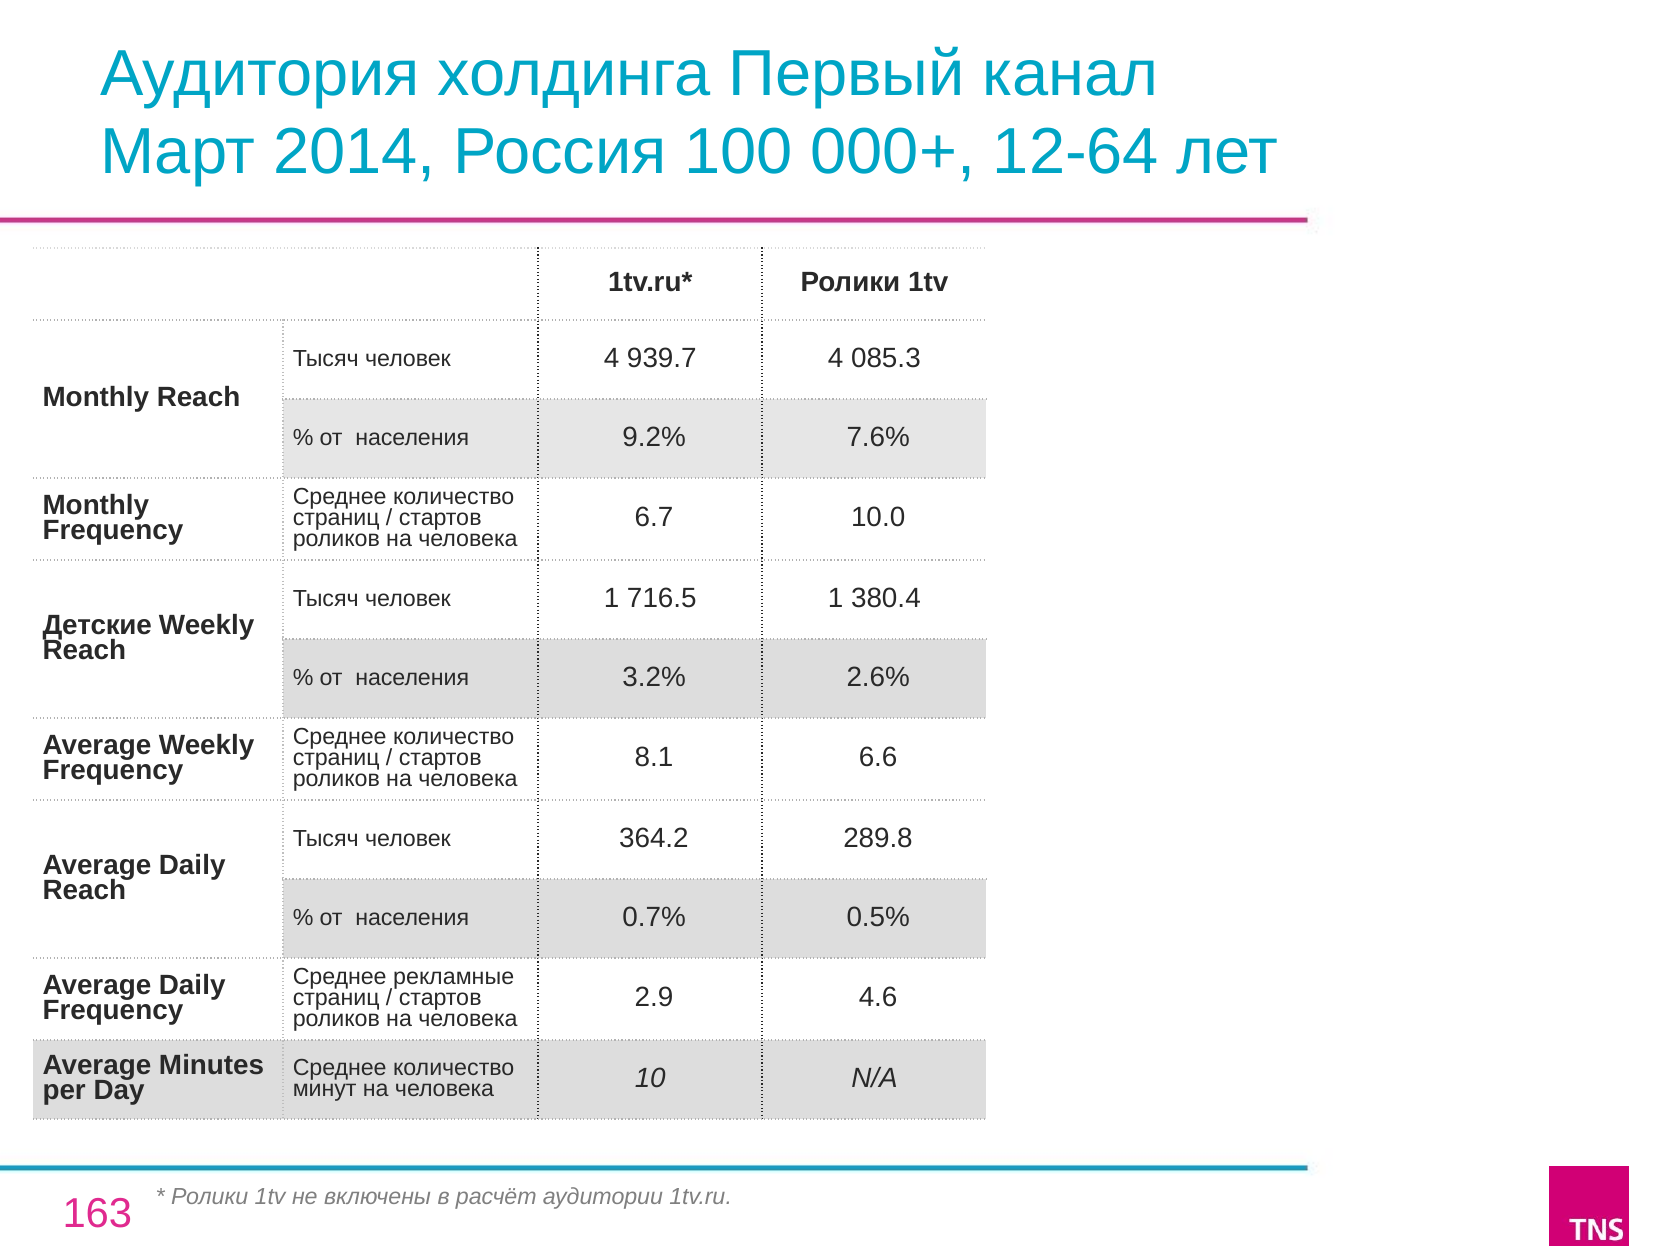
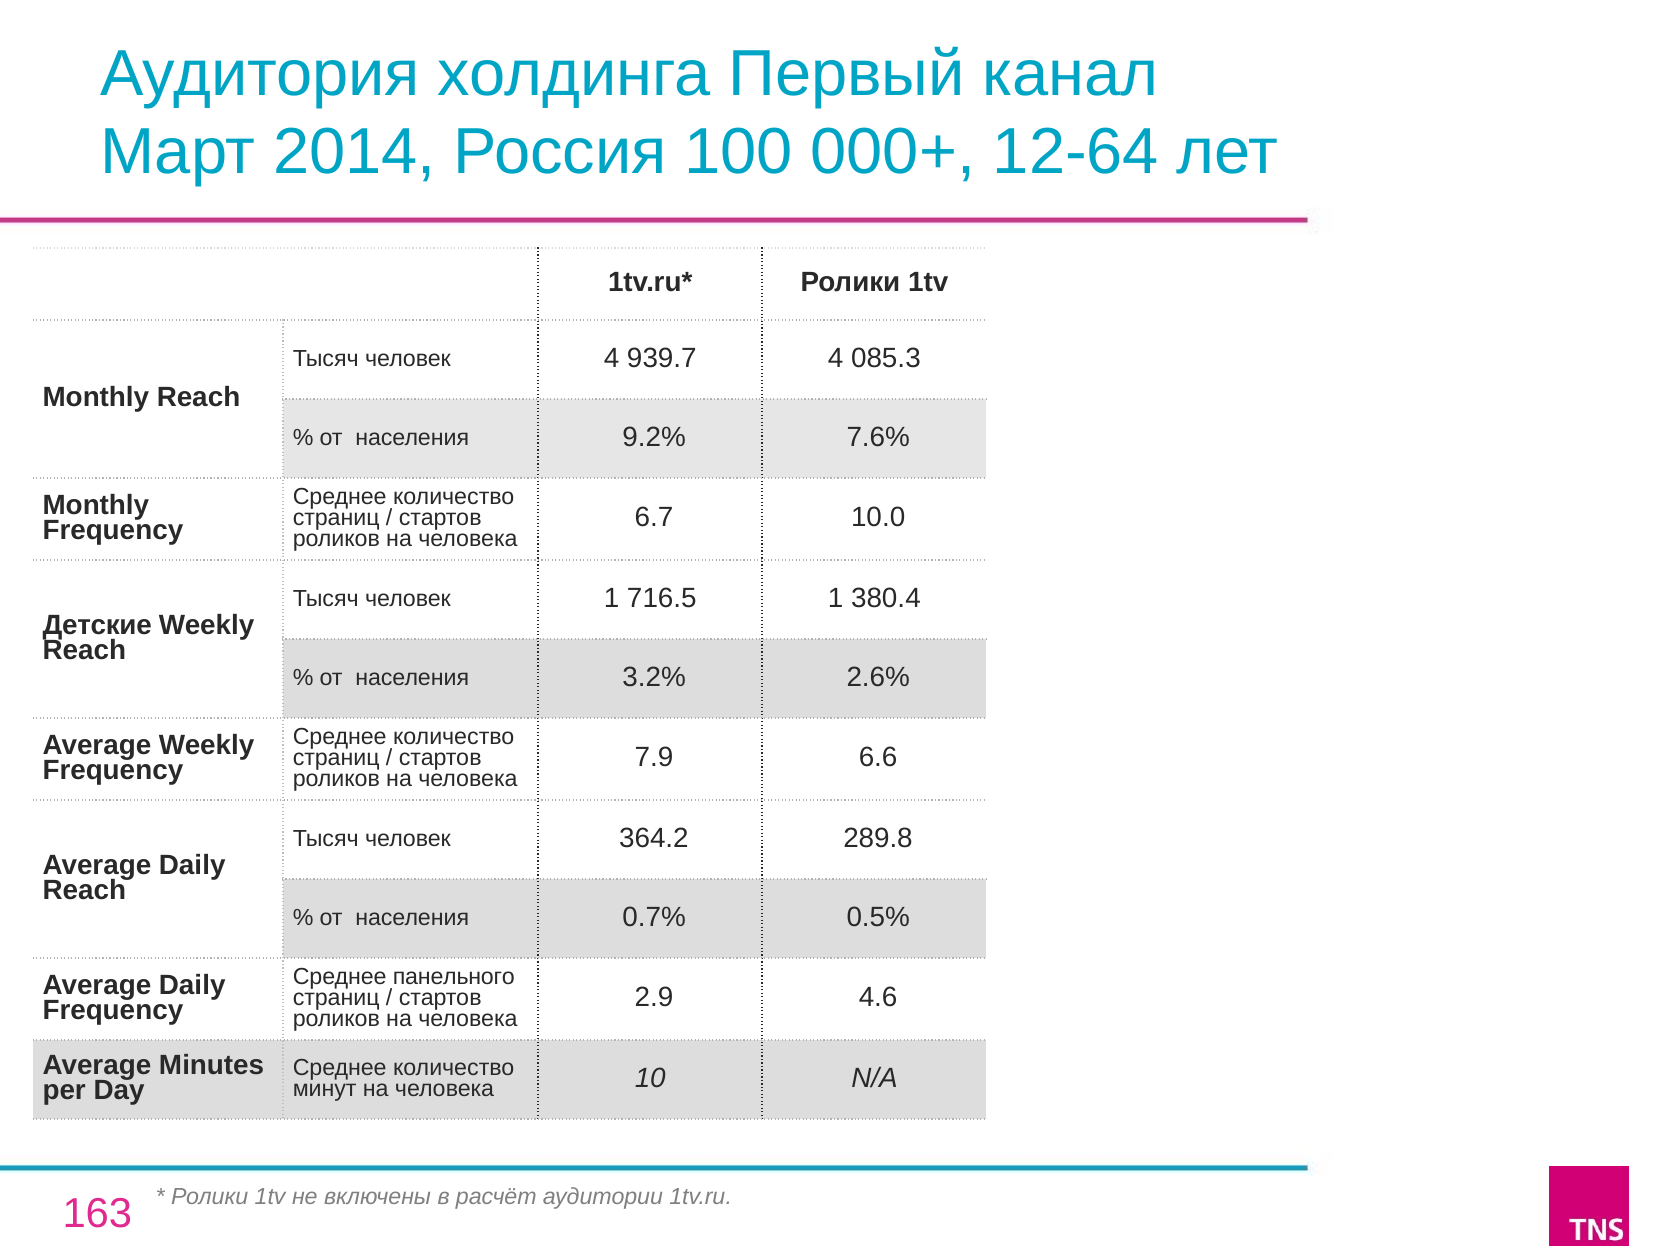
8.1: 8.1 -> 7.9 (654, 758)
рекламные: рекламные -> панельного (454, 977)
